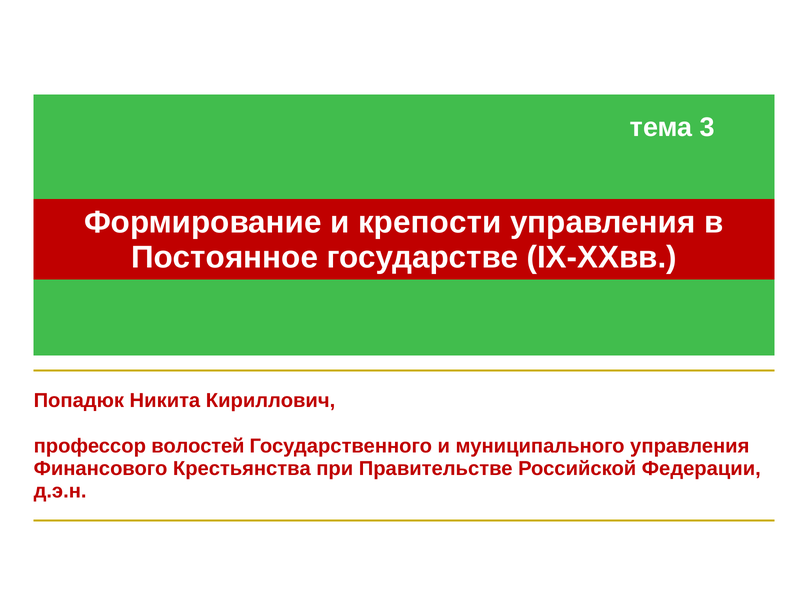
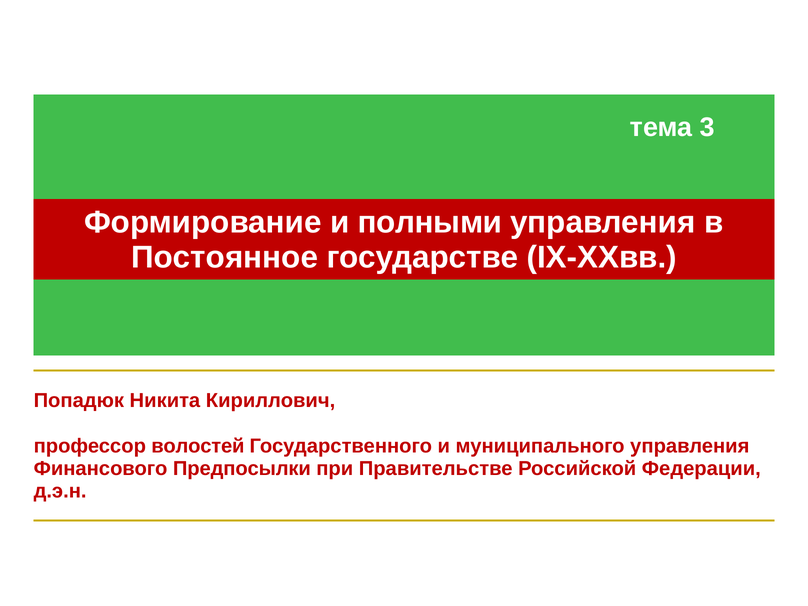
крепости: крепости -> полными (430, 222)
Крестьянства: Крестьянства -> Предпосылки (242, 469)
